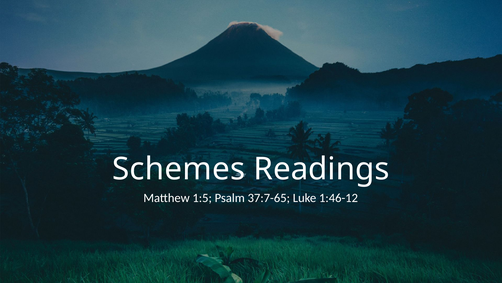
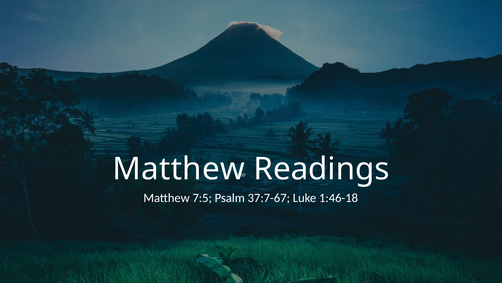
Schemes: Schemes -> Matthew (179, 169)
1:5: 1:5 -> 7:5 (202, 198)
37:7-65: 37:7-65 -> 37:7-67 (269, 198)
1:46-12: 1:46-12 -> 1:46-18 (339, 198)
